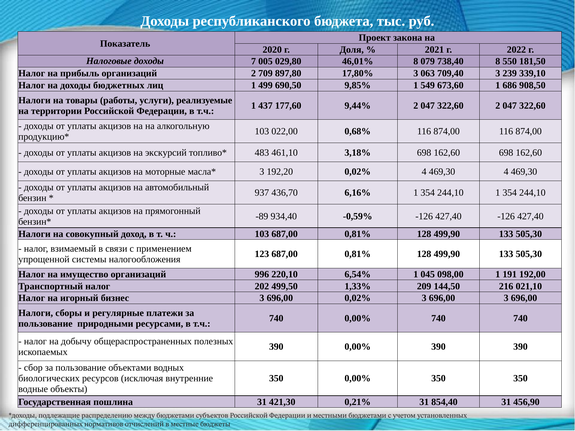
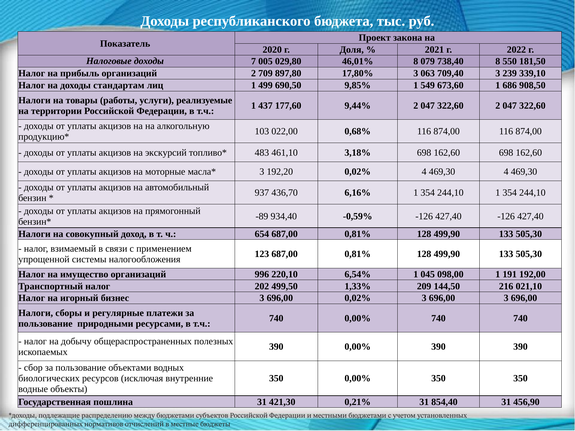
бюджетных: бюджетных -> стандартам (119, 85)
ч 103: 103 -> 654 (262, 234)
